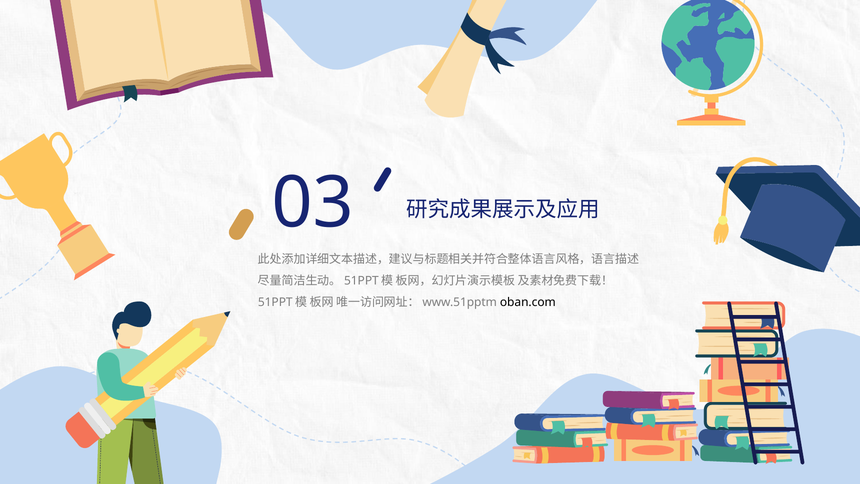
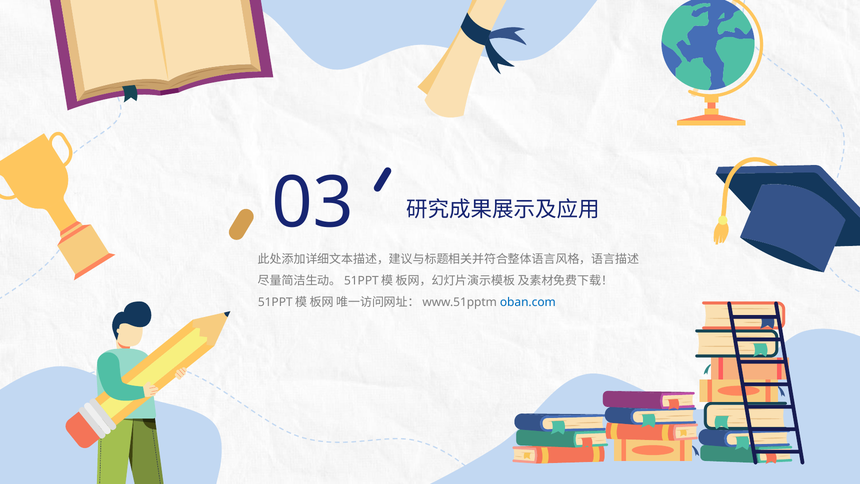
oban.com colour: black -> blue (528, 302)
